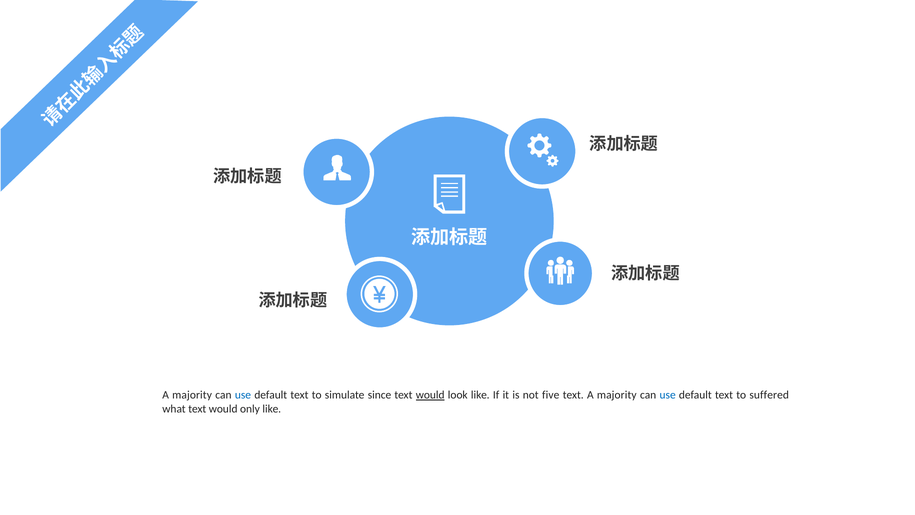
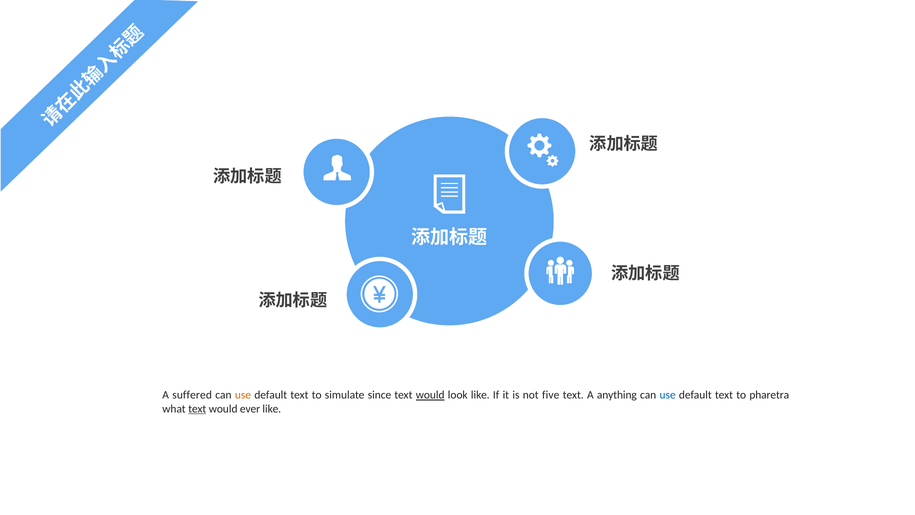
majority: majority -> suffered (192, 395)
use colour: blue -> orange (243, 395)
text A majority: majority -> anything (617, 395)
suffered: suffered -> pharetra (769, 395)
text underline: none -> present (197, 409)
only: only -> ever (250, 409)
